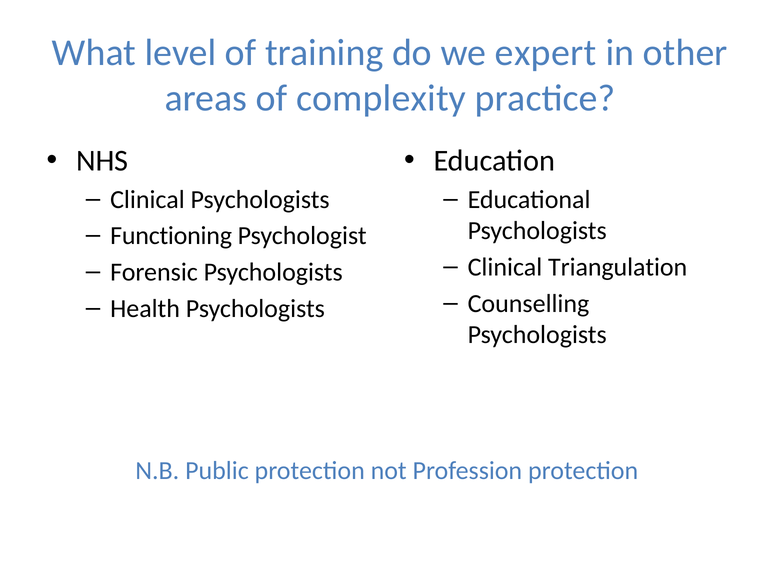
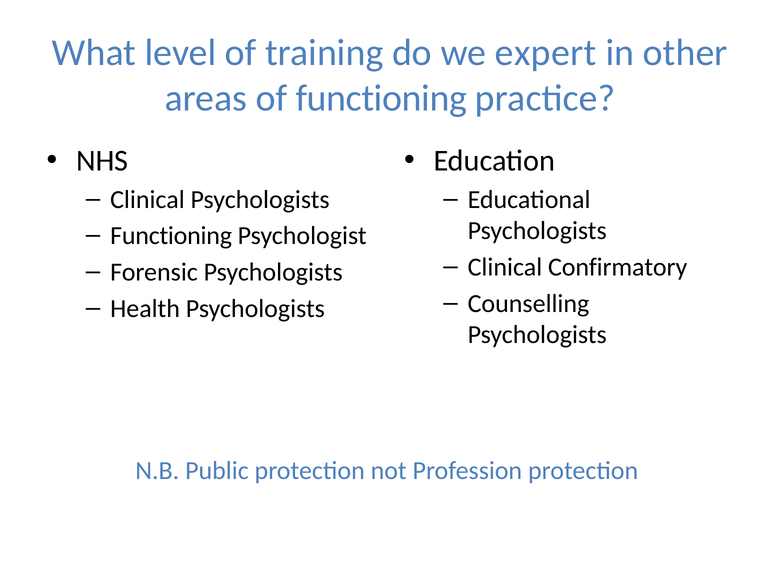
of complexity: complexity -> functioning (381, 98)
Triangulation: Triangulation -> Confirmatory (618, 267)
